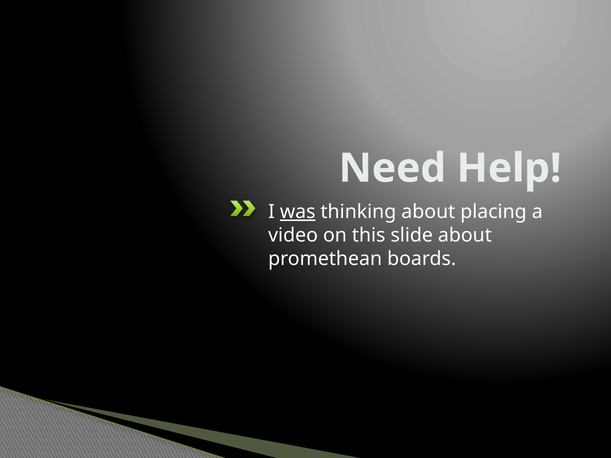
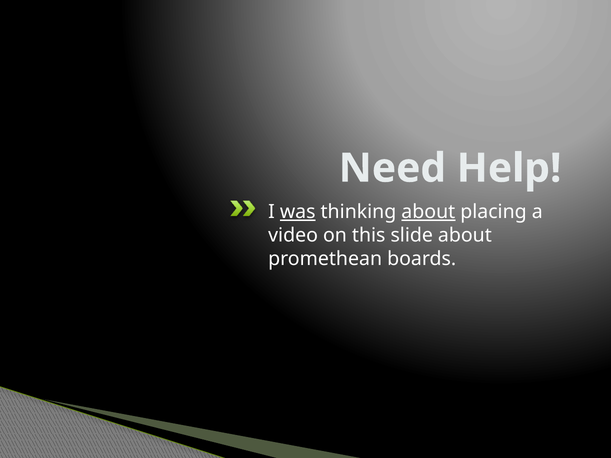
about underline: none -> present (428, 212)
